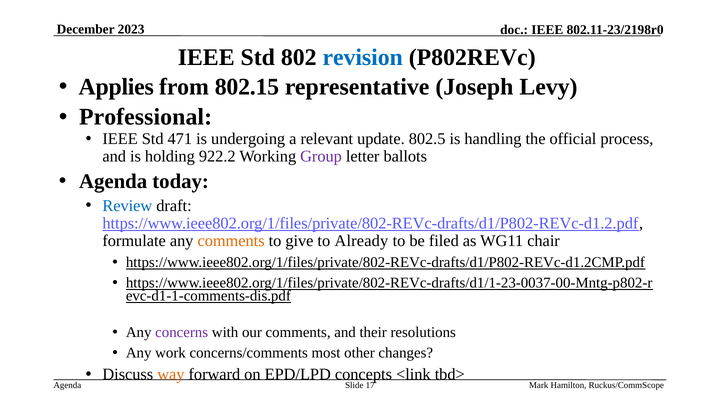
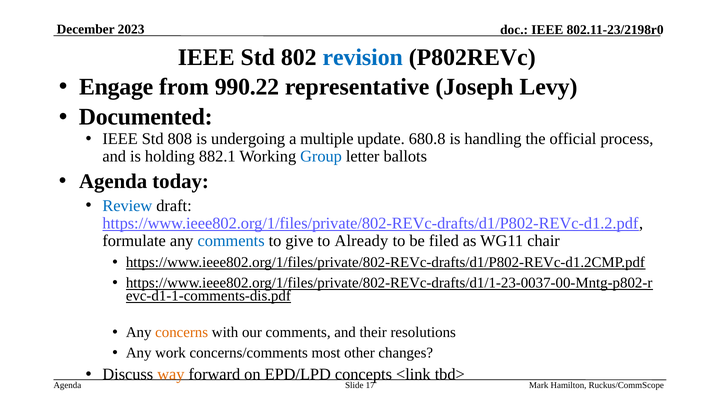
Applies: Applies -> Engage (116, 87)
802.15: 802.15 -> 990.22 (247, 87)
Professional: Professional -> Documented (146, 117)
471: 471 -> 808 (180, 139)
relevant: relevant -> multiple (327, 139)
802.5: 802.5 -> 680.8 (427, 139)
922.2: 922.2 -> 882.1 (217, 156)
Group colour: purple -> blue (321, 156)
comments colour: orange -> blue (231, 241)
concerns colour: purple -> orange (182, 332)
